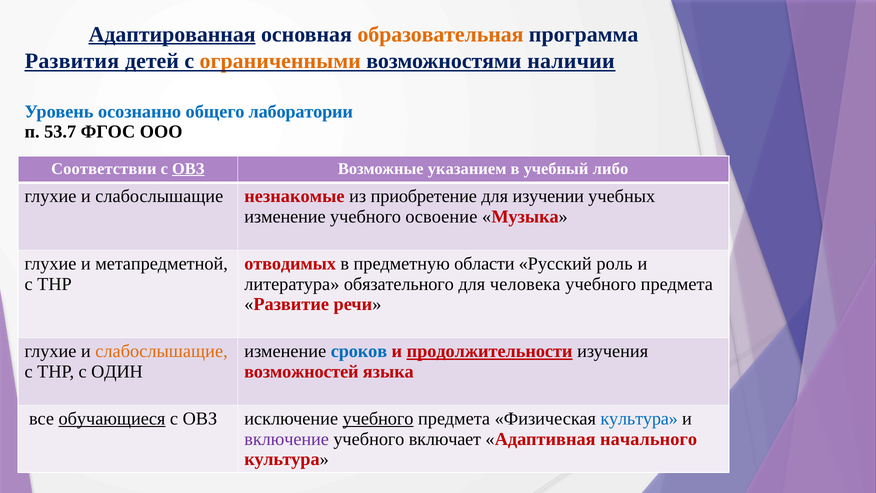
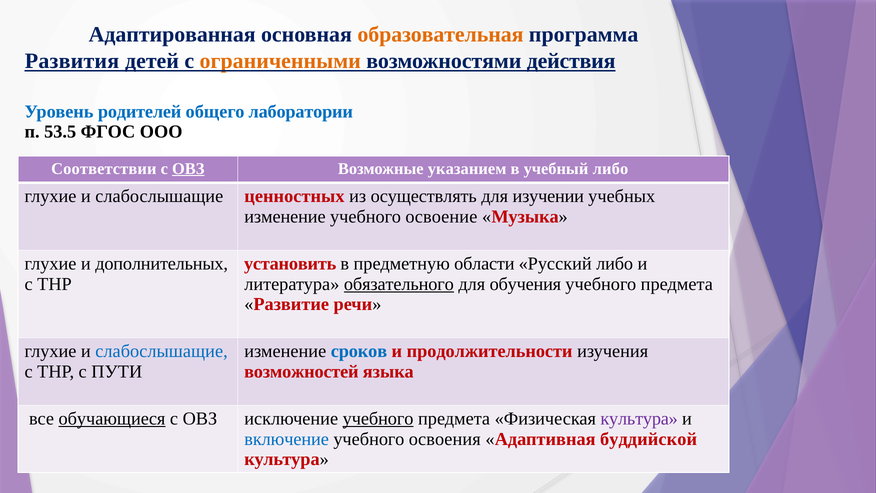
Адаптированная underline: present -> none (172, 34)
наличии: наличии -> действия (571, 61)
осознанно: осознанно -> родителей (140, 112)
53.7: 53.7 -> 53.5 (60, 132)
незнакомые: незнакомые -> ценностных (294, 196)
приобретение: приобретение -> осуществлять (424, 196)
метапредметной: метапредметной -> дополнительных (162, 264)
отводимых: отводимых -> установить (290, 264)
Русский роль: роль -> либо (615, 264)
обязательного underline: none -> present (399, 284)
человека: человека -> обучения (525, 284)
слабослышащие colour: orange -> blue (162, 351)
продолжительности underline: present -> none (490, 351)
ОДИН: ОДИН -> ПУТИ (117, 371)
культура colour: blue -> purple (639, 419)
включение colour: purple -> blue (287, 439)
включает: включает -> освоения (445, 439)
начального: начального -> буддийской (649, 439)
